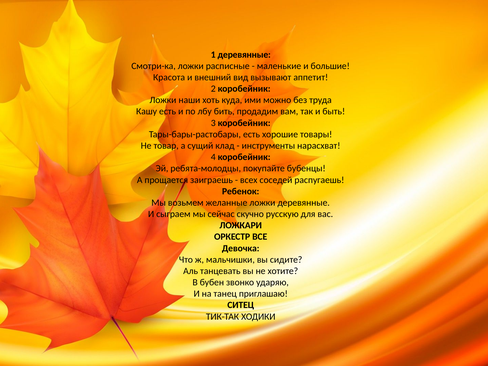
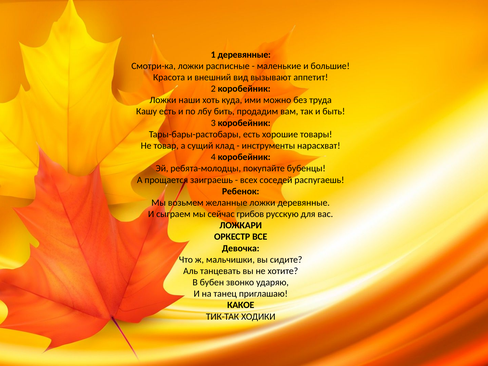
скучно: скучно -> грибов (250, 214)
СИТЕЦ: СИТЕЦ -> КАКОЕ (241, 305)
